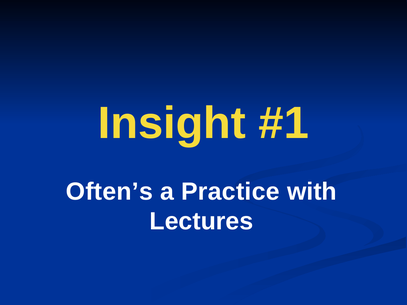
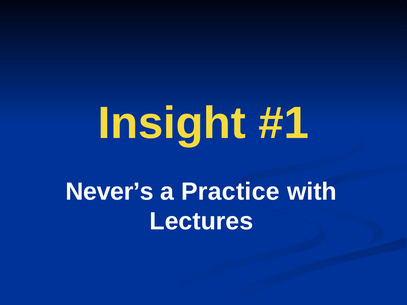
Often’s: Often’s -> Never’s (110, 192)
